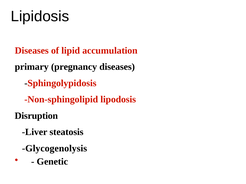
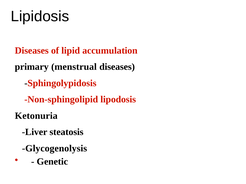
pregnancy: pregnancy -> menstrual (74, 67)
Disruption: Disruption -> Ketonuria (36, 116)
